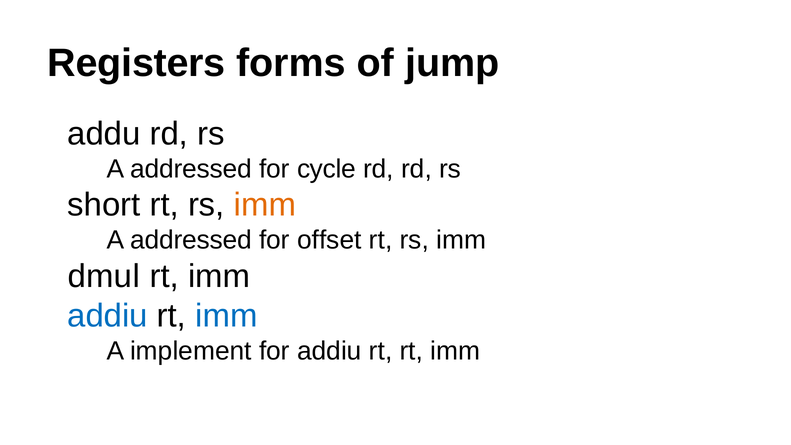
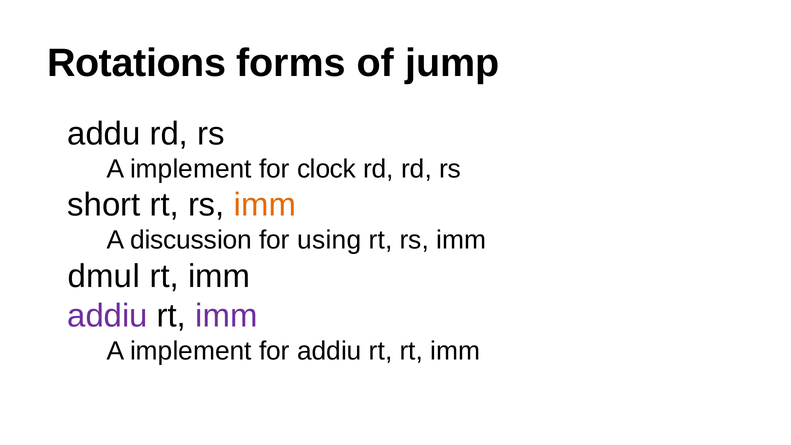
Registers: Registers -> Rotations (137, 63)
addressed: addressed -> implement (191, 169)
cycle: cycle -> clock (327, 169)
addressed: addressed -> discussion (191, 240)
offset: offset -> using (329, 240)
addiu colour: blue -> purple (108, 316)
imm colour: blue -> purple (226, 316)
